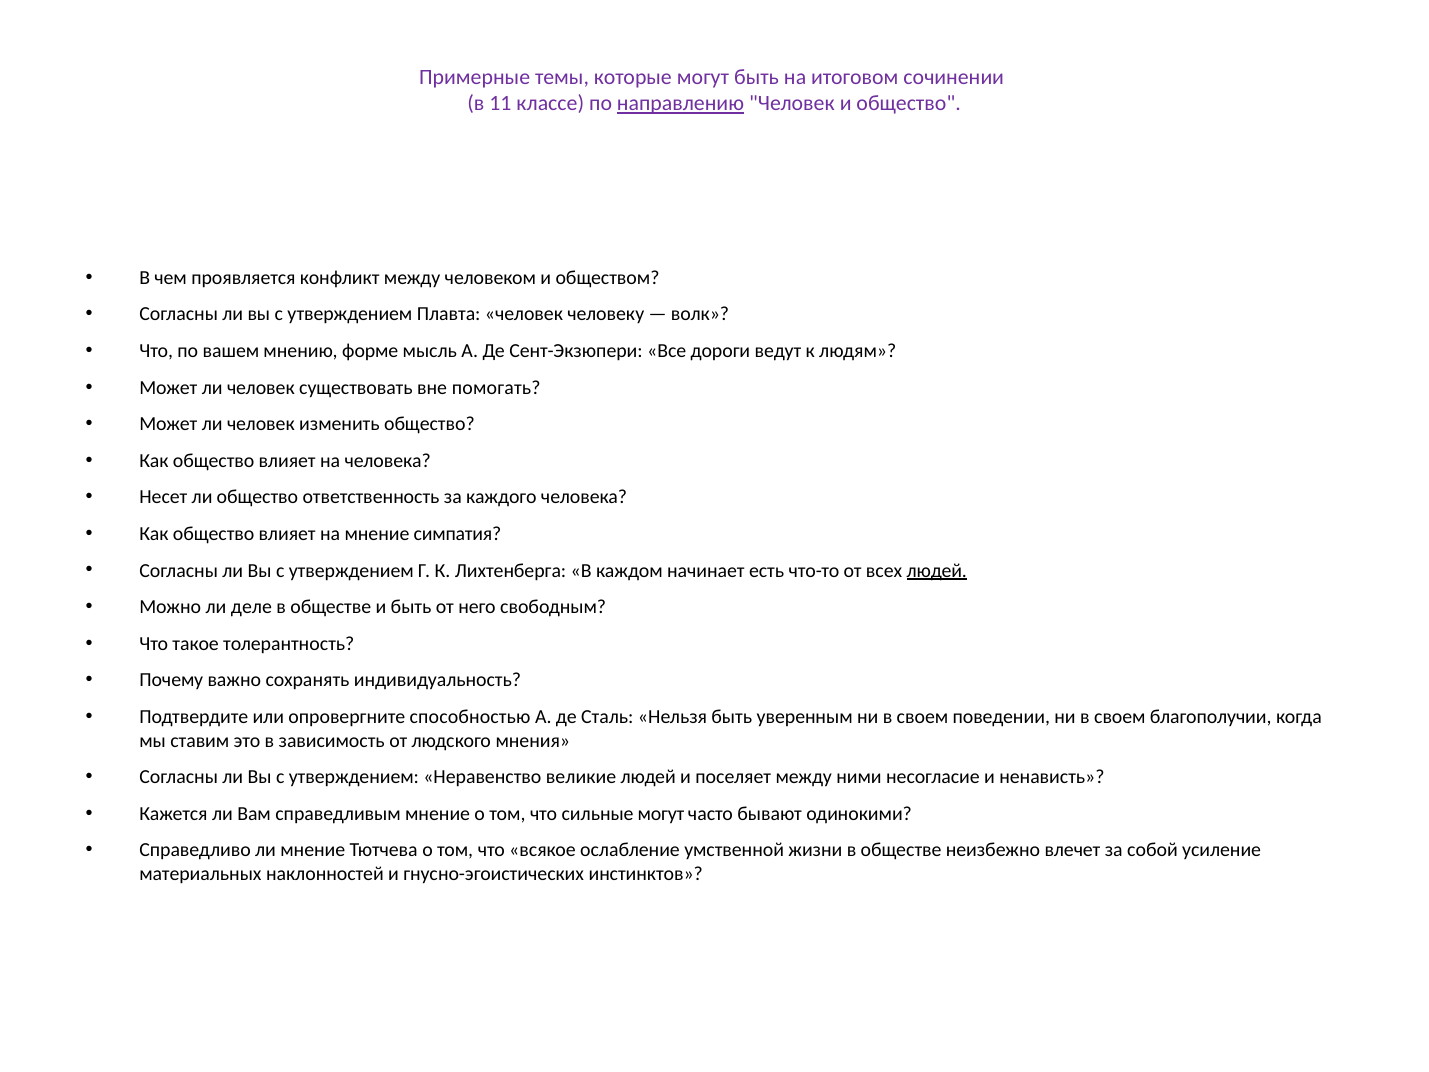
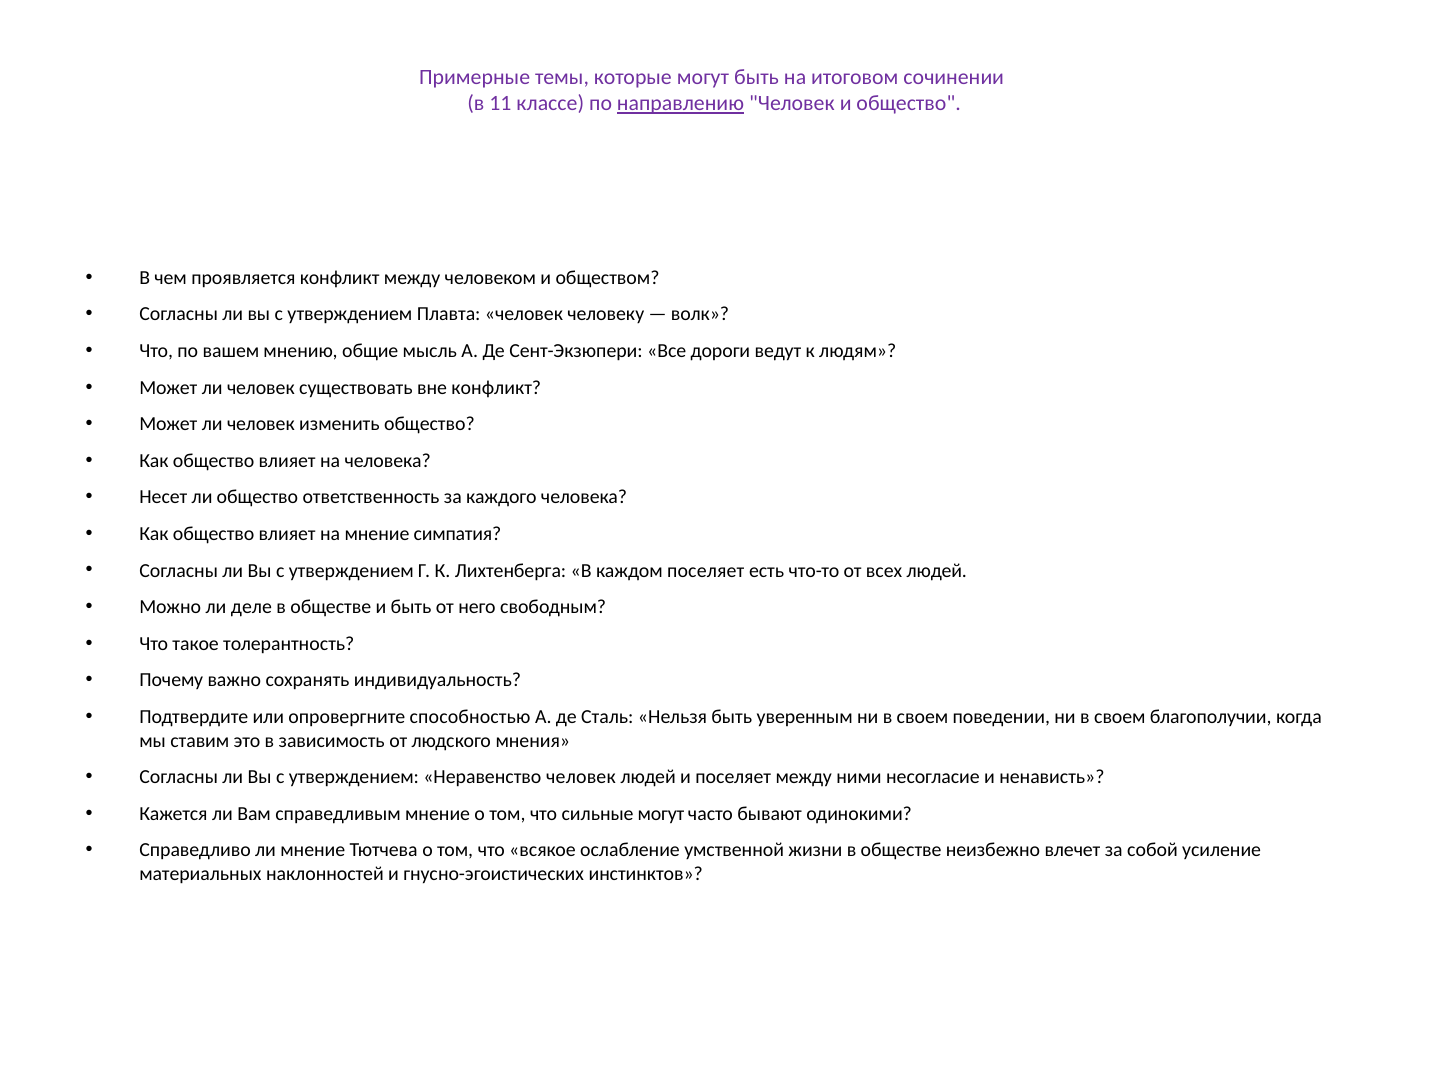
форме: форме -> общие (370, 351)
вне помогать: помогать -> конфликт (496, 387)
каждом начинает: начинает -> поселяет (706, 570)
людей underline: present -> none (937, 570)
Неравенство великие: великие -> человек (581, 777)
